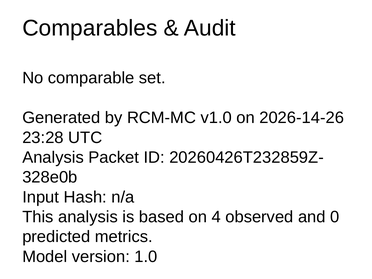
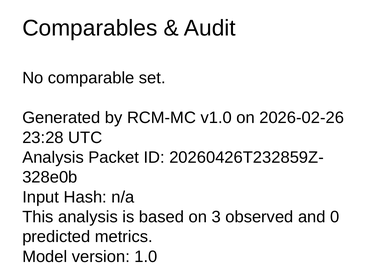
2026-14-26: 2026-14-26 -> 2026-02-26 (302, 118)
4: 4 -> 3 (216, 217)
